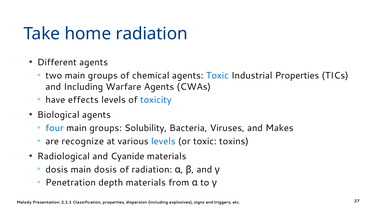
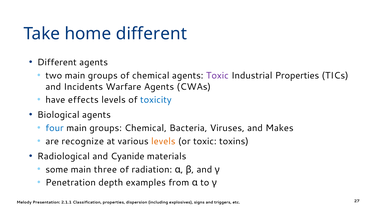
home radiation: radiation -> different (152, 34)
Toxic colour: blue -> purple (217, 76)
and Including: Including -> Incidents (83, 87)
groups Solubility: Solubility -> Chemical (146, 128)
levels colour: blue -> orange (163, 141)
dosis: dosis -> some (57, 170)
main dosis: dosis -> three (105, 170)
depth materials: materials -> examples (146, 183)
